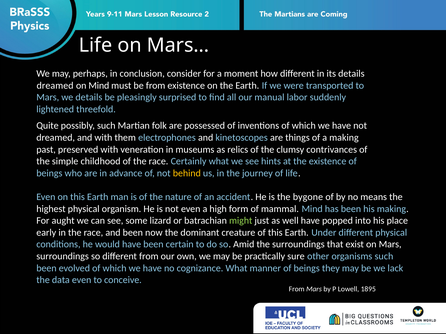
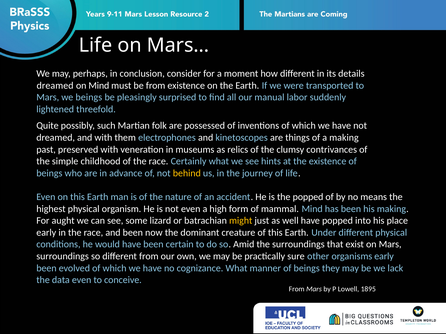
we details: details -> beings (89, 97)
the bygone: bygone -> popped (308, 197)
might colour: light green -> yellow (241, 221)
organisms such: such -> early (384, 257)
